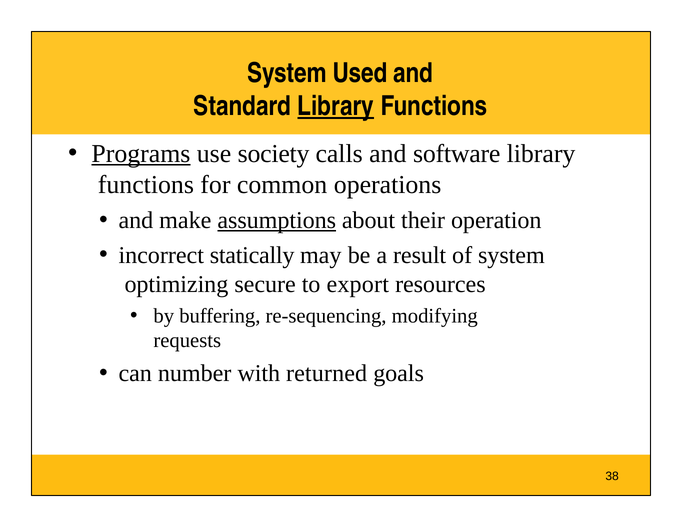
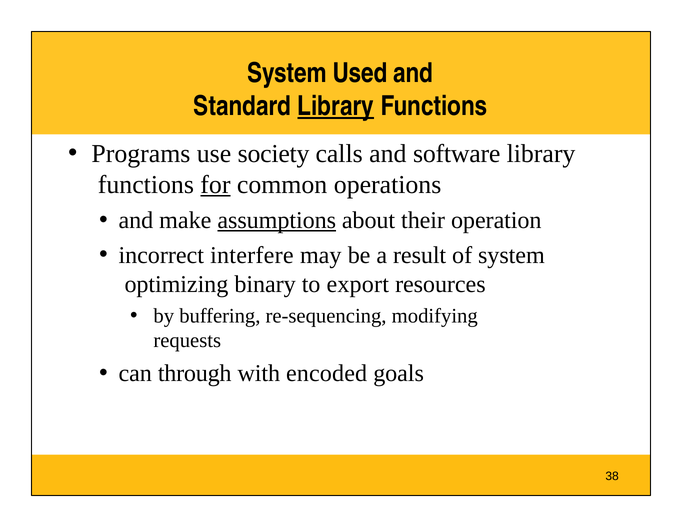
Programs underline: present -> none (141, 154)
for underline: none -> present (215, 185)
statically: statically -> interfere (252, 255)
secure: secure -> binary (265, 284)
number: number -> through (195, 374)
returned: returned -> encoded (327, 374)
